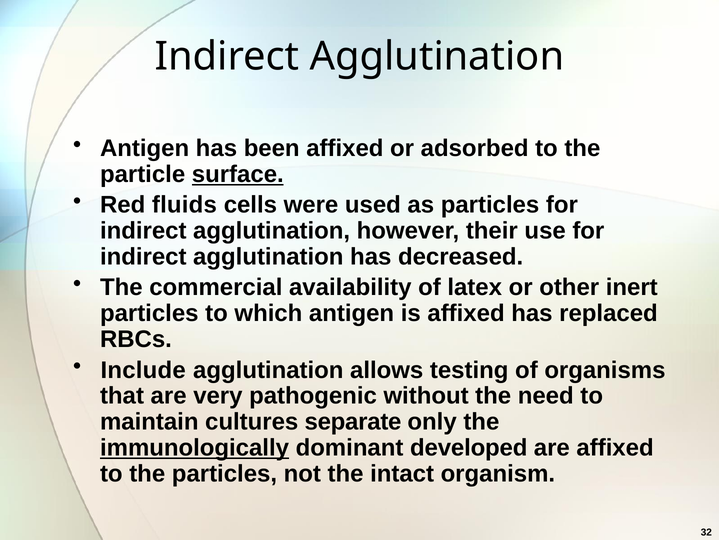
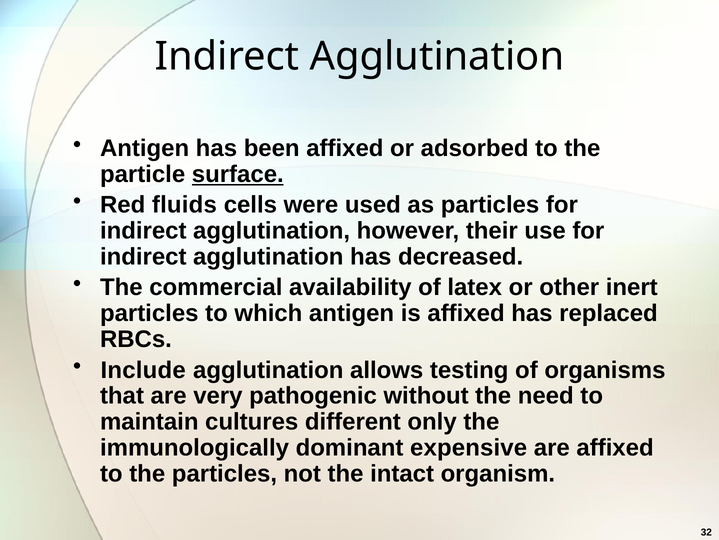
separate: separate -> different (353, 421)
immunologically underline: present -> none (195, 447)
developed: developed -> expensive (469, 447)
